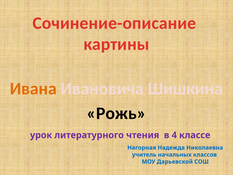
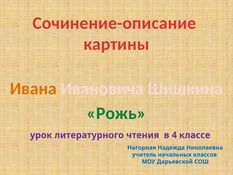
Рожь colour: black -> green (116, 113)
